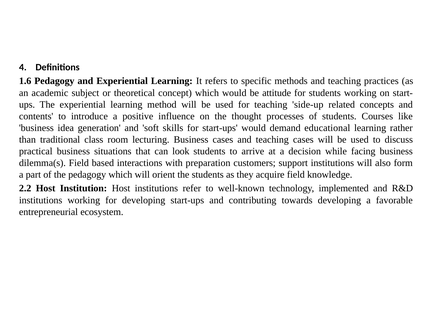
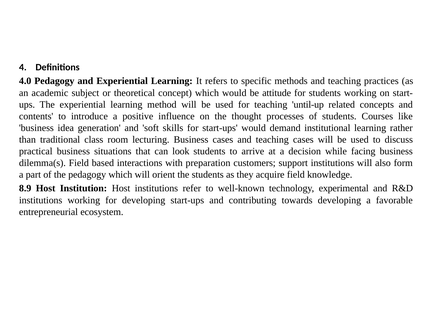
1.6: 1.6 -> 4.0 (25, 81)
side-up: side-up -> until-up (308, 104)
educational: educational -> institutional (327, 128)
2.2: 2.2 -> 8.9 (25, 188)
implemented: implemented -> experimental (344, 188)
